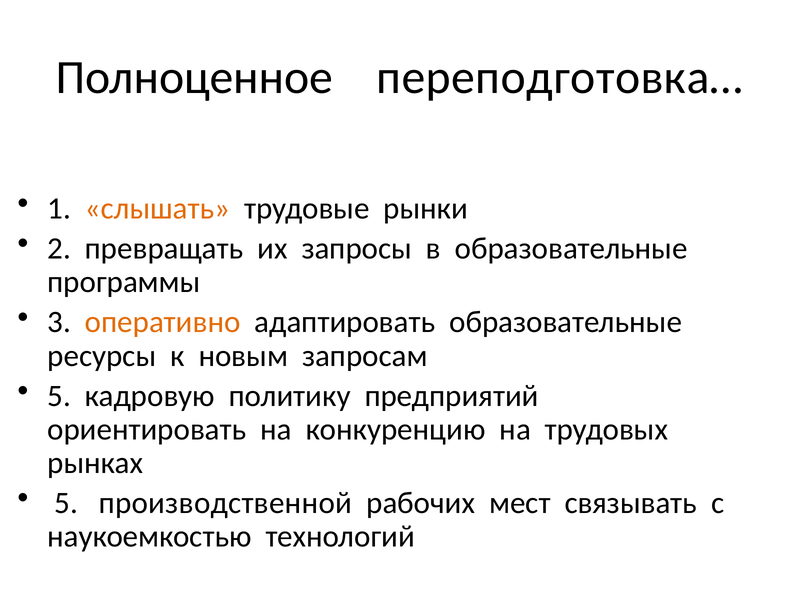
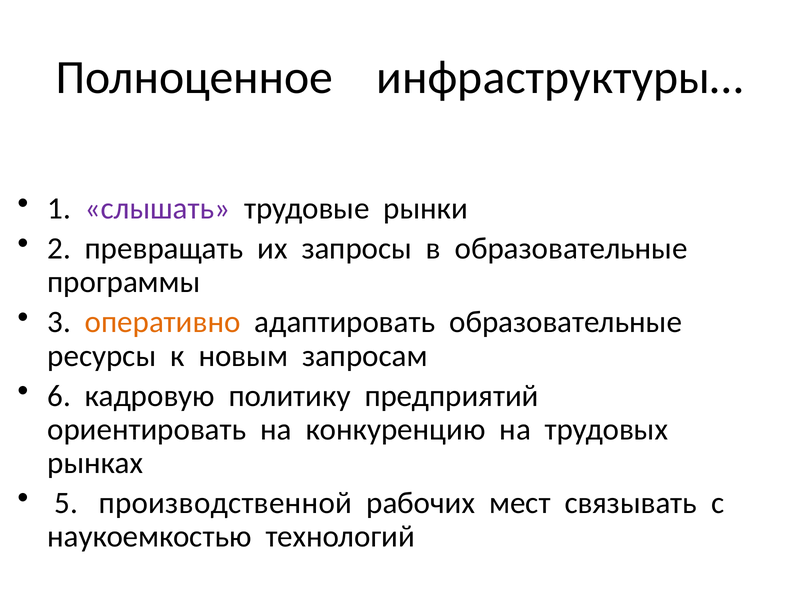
переподготовка…: переподготовка… -> инфраструктуры… (560, 77)
слышать colour: orange -> purple (158, 208)
5: 5 -> 6 (59, 395)
